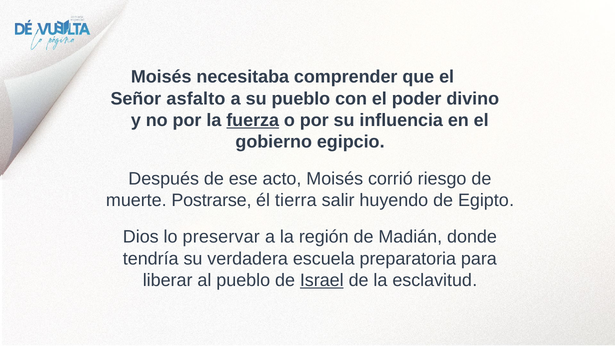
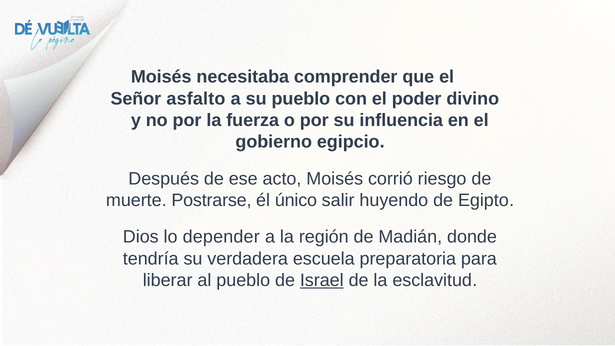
fuerza underline: present -> none (253, 120)
tierra: tierra -> único (296, 200)
preservar: preservar -> depender (221, 237)
